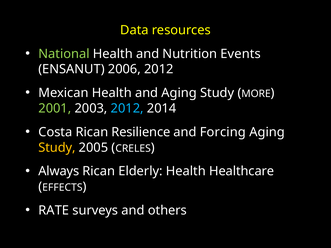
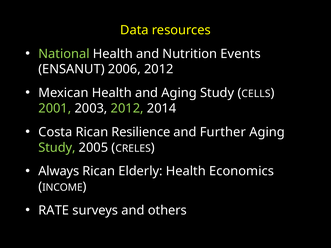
MORE: MORE -> CELLS (256, 94)
2012 colour: light blue -> light green (127, 108)
Forcing: Forcing -> Further (223, 132)
Study colour: yellow -> light green (57, 148)
Healthcare: Healthcare -> Economics (242, 171)
EFFECTS: EFFECTS -> INCOME (62, 188)
